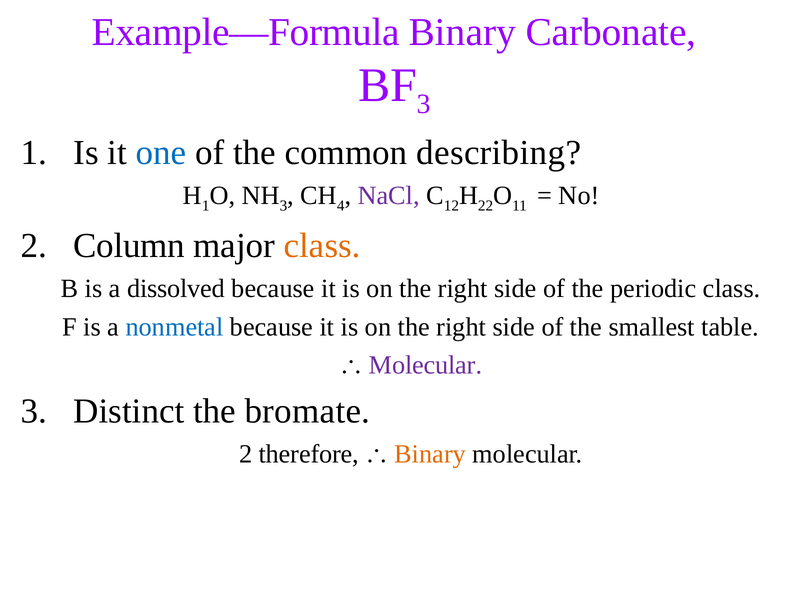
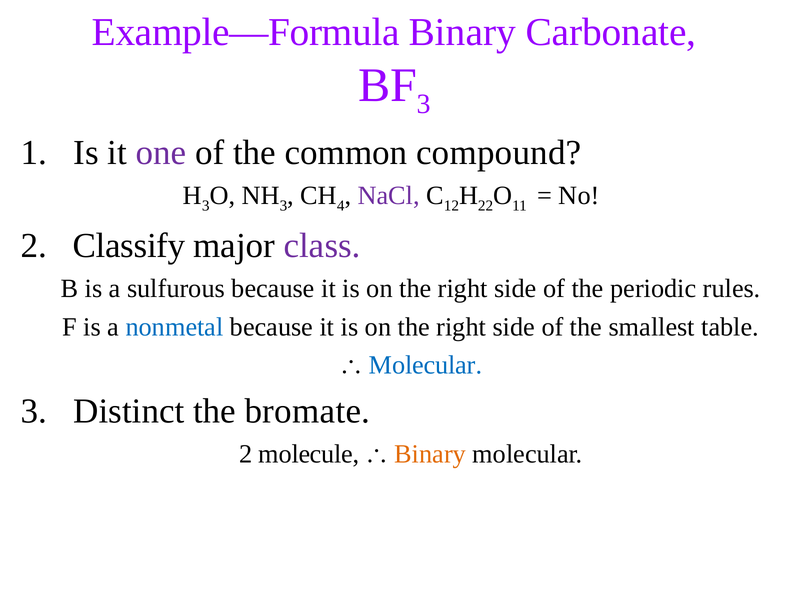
one colour: blue -> purple (161, 152)
describing: describing -> compound (499, 152)
1: 1 -> 3 (206, 205)
Column: Column -> Classify (129, 246)
class colour: orange -> purple (322, 246)
dissolved: dissolved -> sulfurous (176, 289)
periodic class: class -> rules (732, 289)
Molecular colour: purple -> blue (426, 365)
therefore: therefore -> molecule (309, 454)
